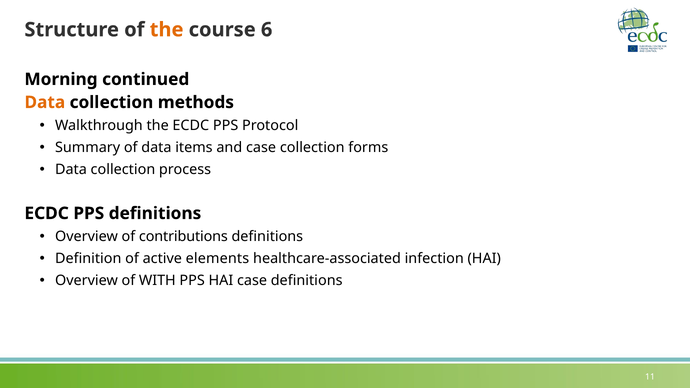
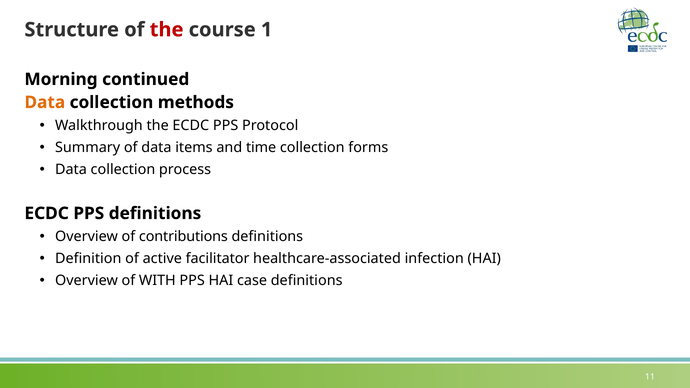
the colour: orange -> red (167, 30)
6: 6 -> 1 (267, 30)
and case: case -> time (261, 148)
elements: elements -> facilitator (218, 259)
